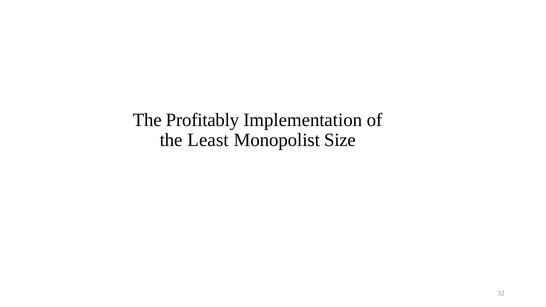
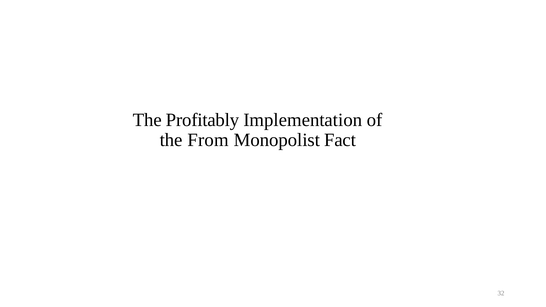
Least: Least -> From (208, 140)
Size: Size -> Fact (340, 140)
